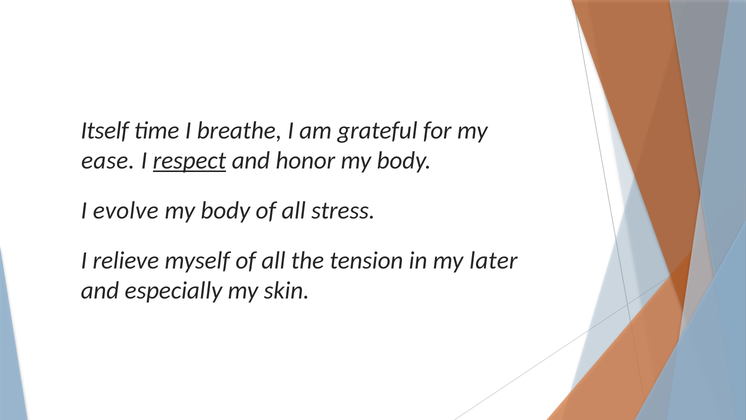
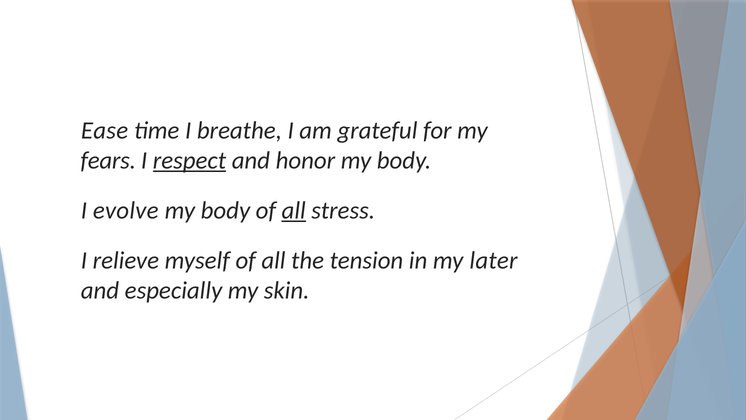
Itself: Itself -> Ease (105, 130)
ease: ease -> fears (108, 160)
all underline: none -> present (294, 210)
